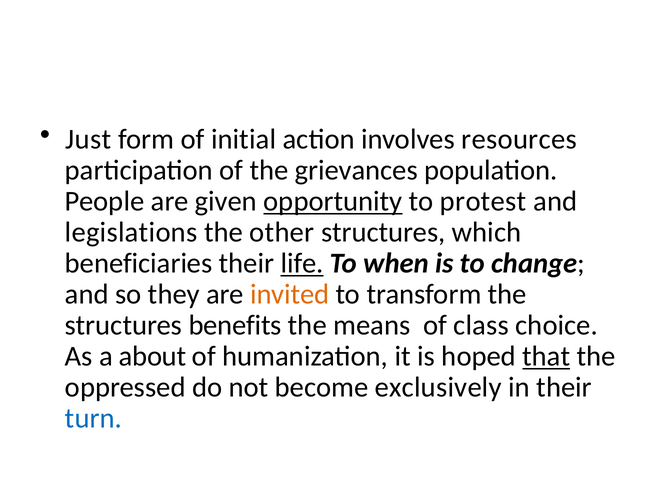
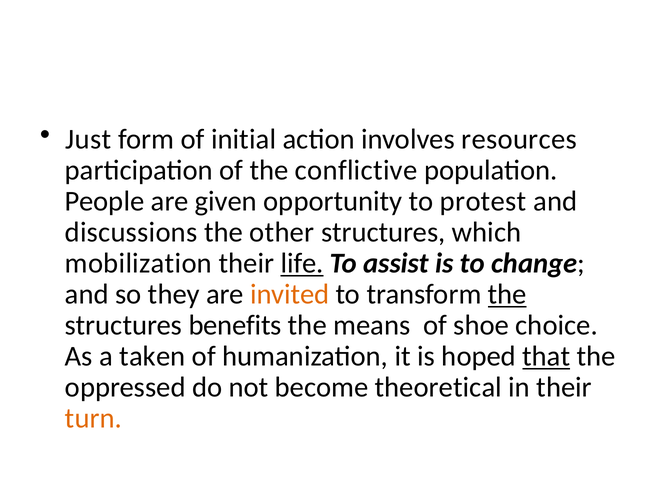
grievances: grievances -> conflictive (356, 170)
opportunity underline: present -> none (333, 201)
legislations: legislations -> discussions (131, 232)
beneficiaries: beneficiaries -> mobilization (138, 263)
when: when -> assist (396, 263)
the underline: none -> present (507, 294)
class: class -> shoe (481, 325)
about: about -> taken (152, 356)
exclusively: exclusively -> theoretical (438, 387)
turn colour: blue -> orange (93, 418)
